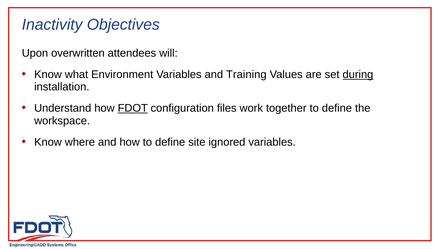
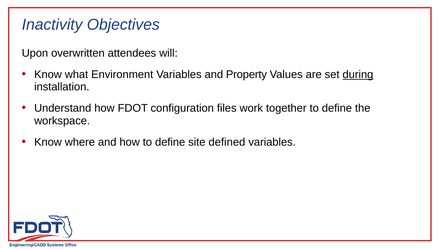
Training: Training -> Property (246, 74)
FDOT underline: present -> none (133, 108)
ignored: ignored -> defined (227, 142)
